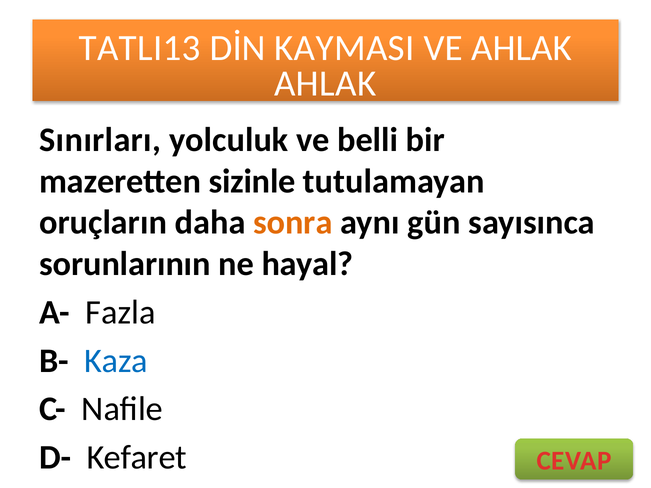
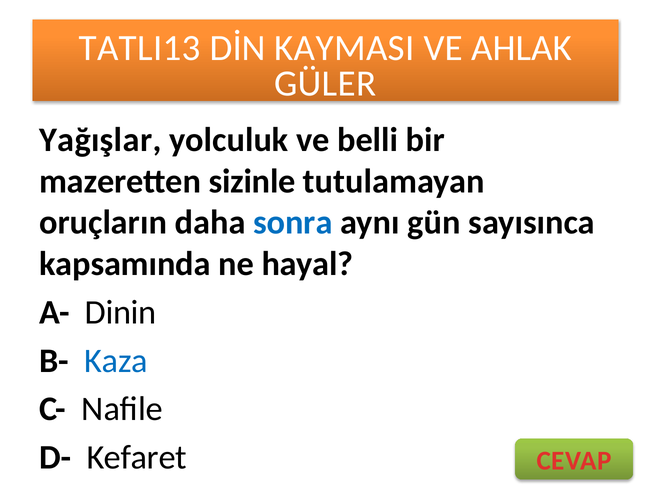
AHLAK: AHLAK -> GÜLER (325, 84)
Sınırları: Sınırları -> Yağışlar (100, 140)
sonra colour: orange -> blue (293, 223)
sorunlarının: sorunlarının -> kapsamında (125, 264)
Fazla: Fazla -> Dinin (121, 312)
